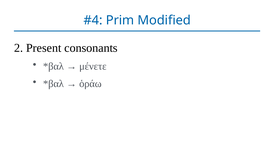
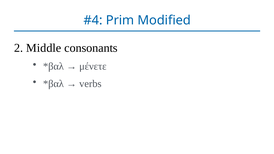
Present: Present -> Middle (44, 48)
ὁράω: ὁράω -> verbs (90, 84)
